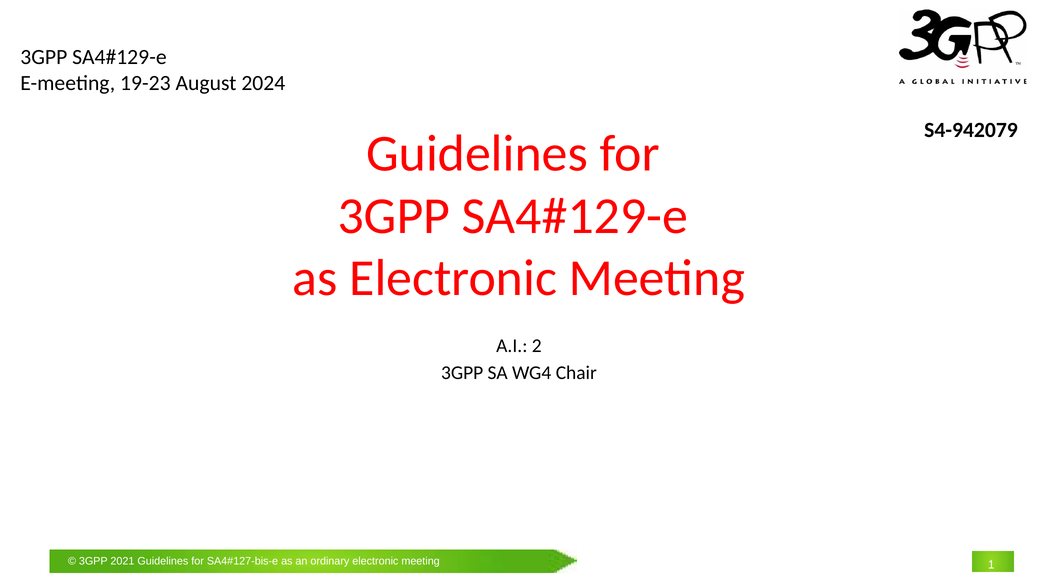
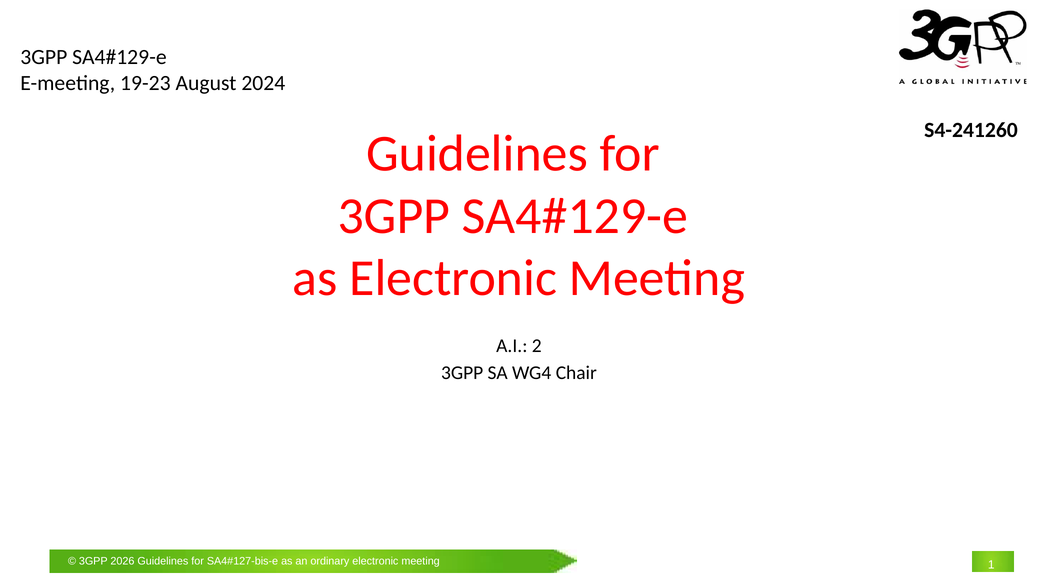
S4-942079: S4-942079 -> S4-241260 (971, 130)
2021: 2021 -> 2026 (122, 561)
